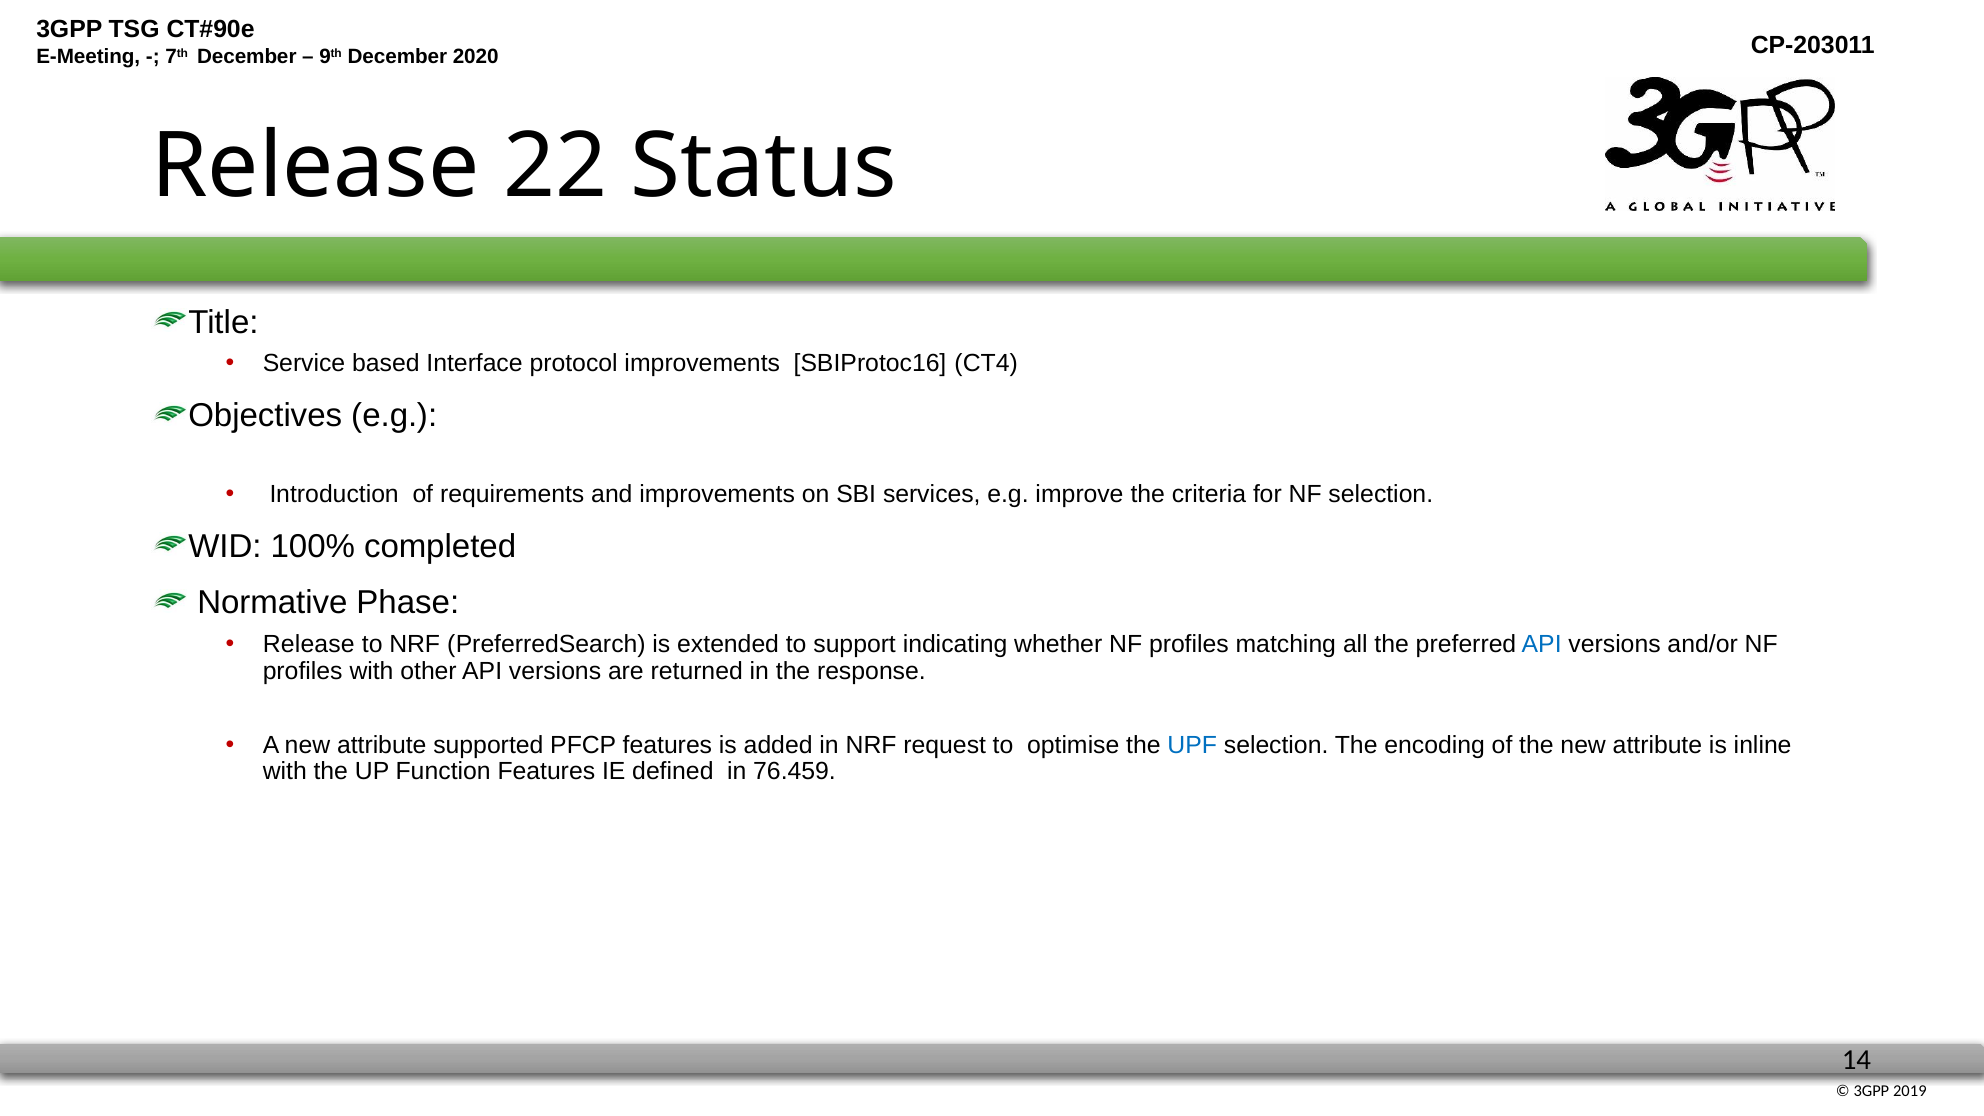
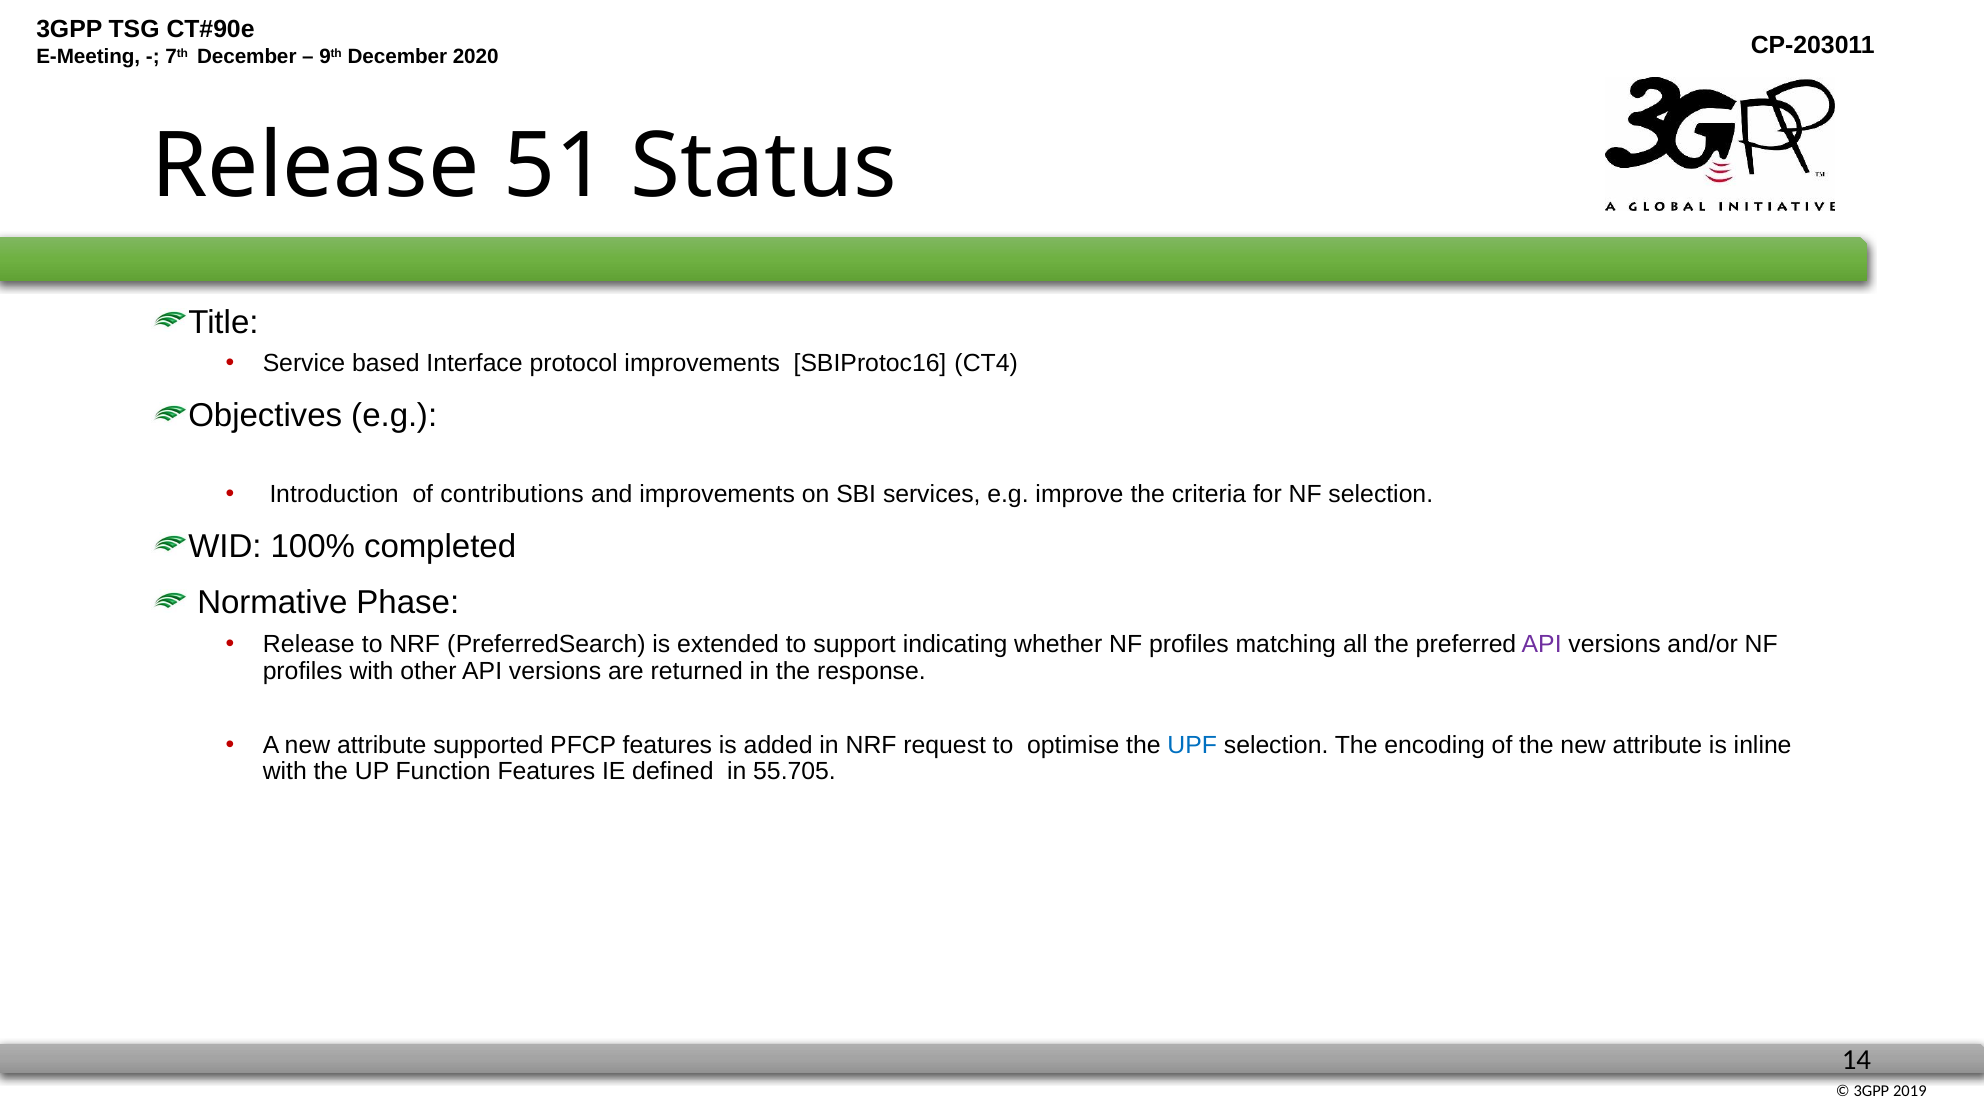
22: 22 -> 51 (555, 167)
requirements: requirements -> contributions (512, 494)
API colour: blue -> purple (1542, 644)
76.459: 76.459 -> 55.705 (795, 772)
